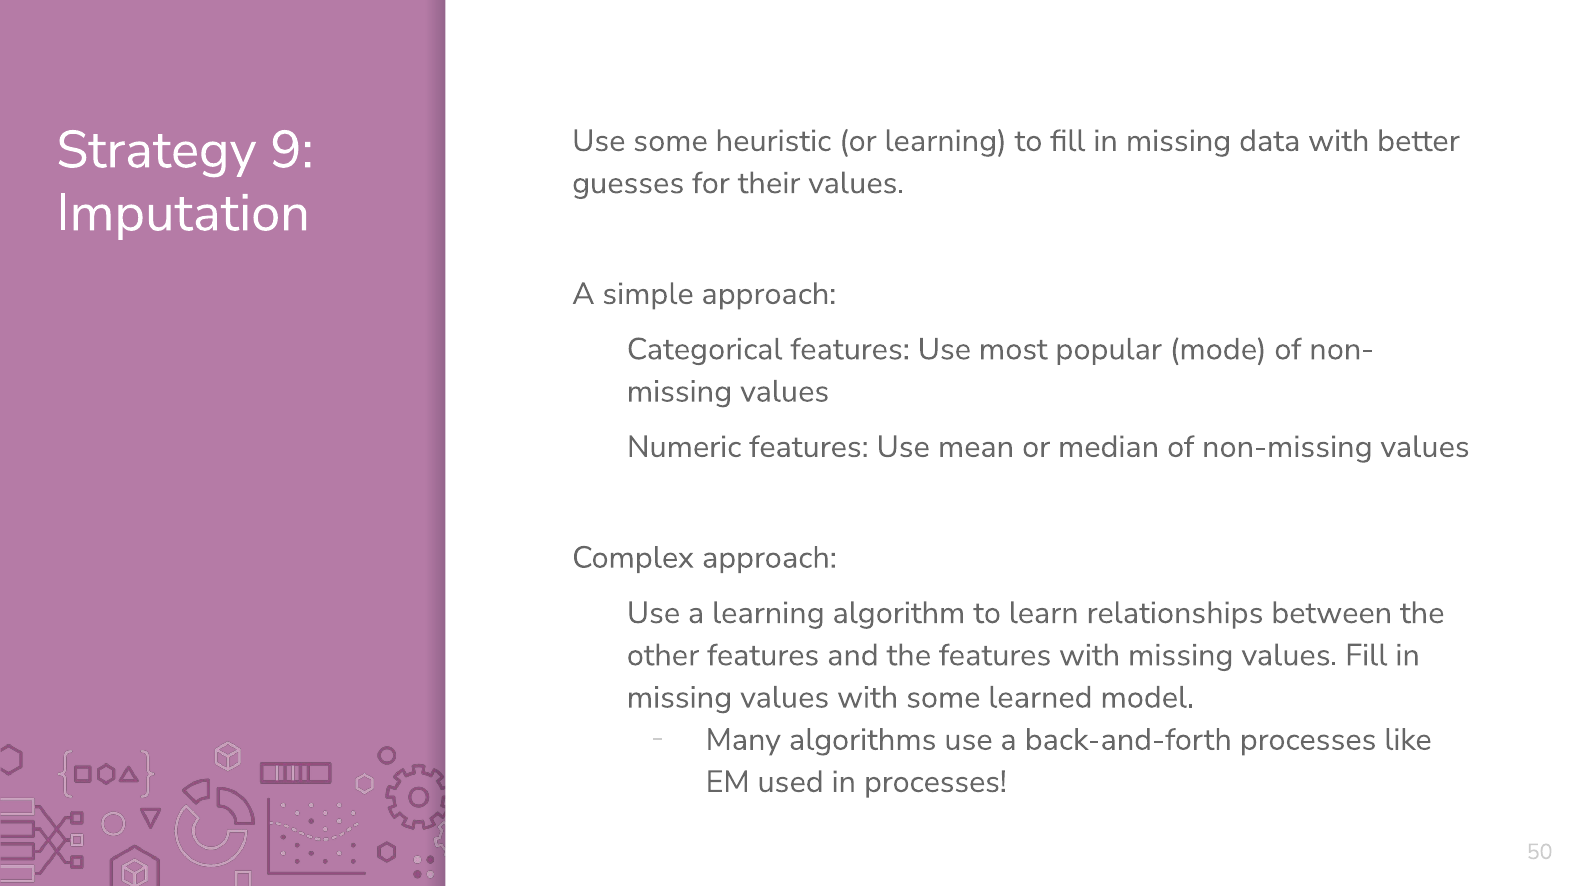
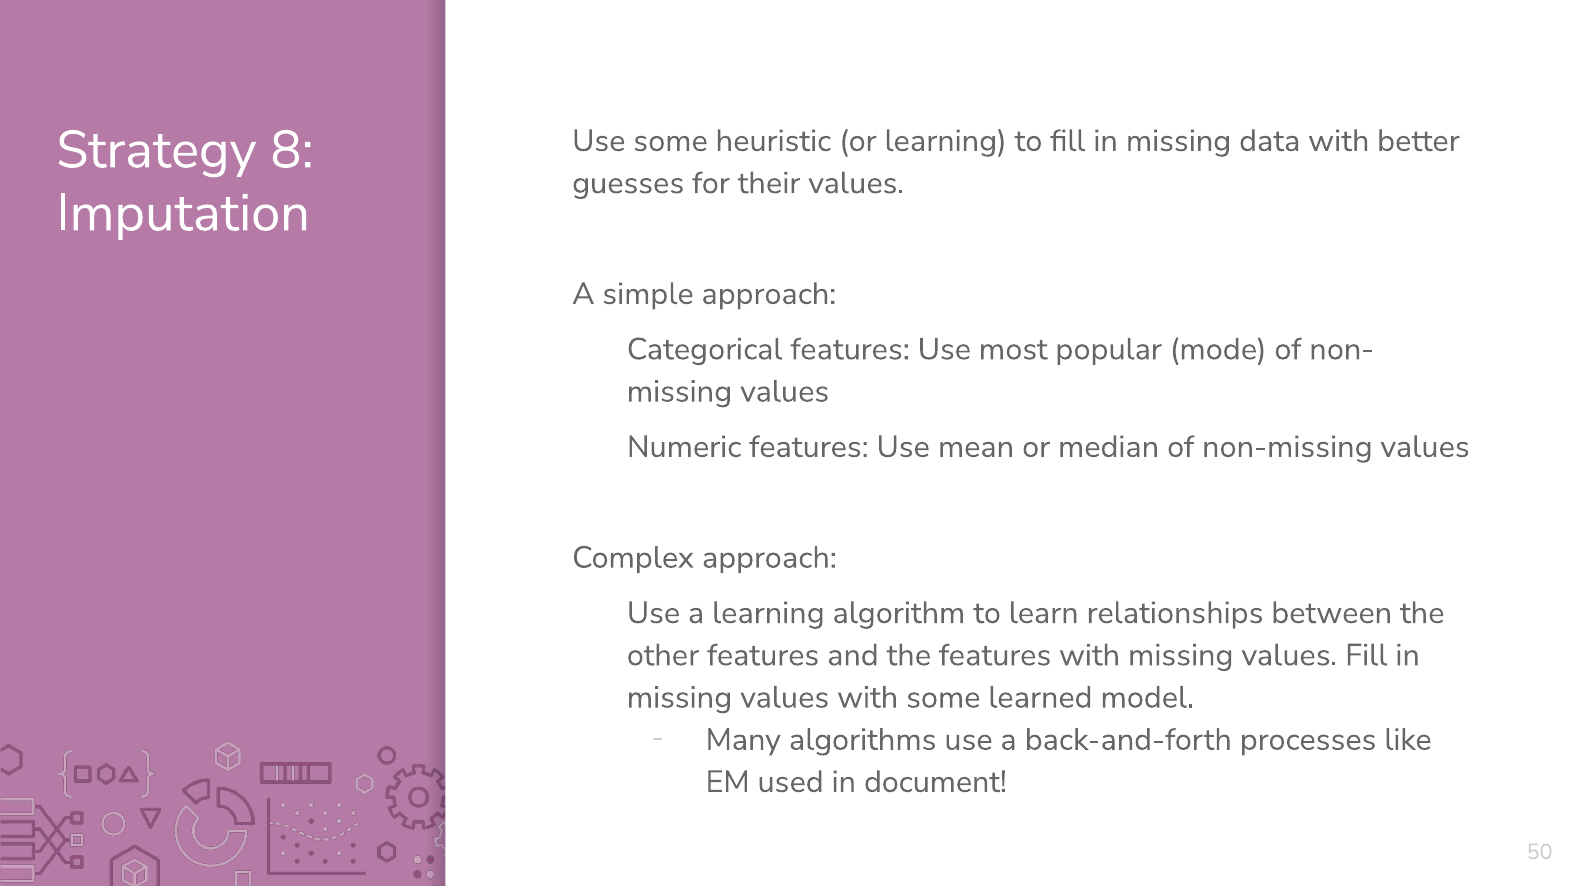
9: 9 -> 8 (292, 150)
in processes: processes -> document (935, 782)
